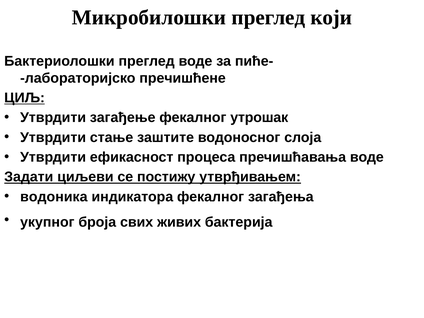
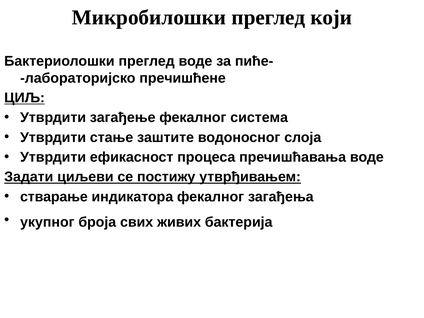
утрошак: утрошак -> система (259, 118)
водоника: водоника -> стварање (54, 197)
